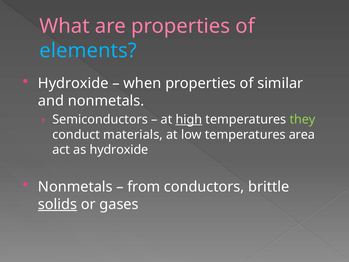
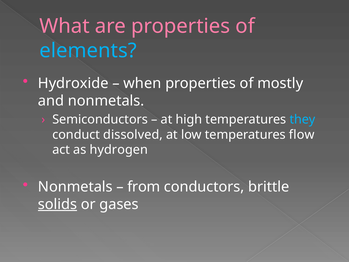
similar: similar -> mostly (280, 83)
high underline: present -> none (189, 119)
they colour: light green -> light blue (302, 119)
materials: materials -> dissolved (133, 135)
area: area -> flow (302, 135)
as hydroxide: hydroxide -> hydrogen (119, 150)
